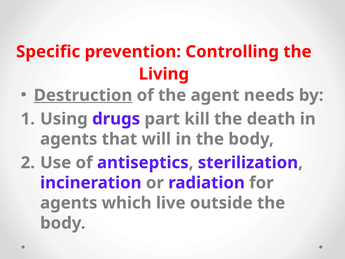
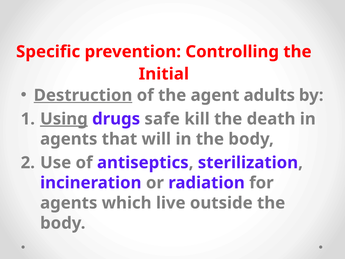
Living: Living -> Initial (164, 74)
needs: needs -> adults (269, 95)
Using underline: none -> present (64, 119)
part: part -> safe (162, 119)
